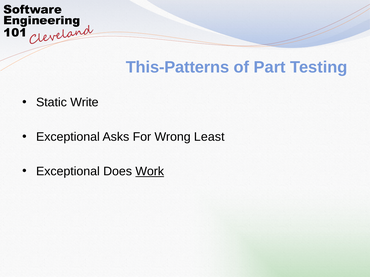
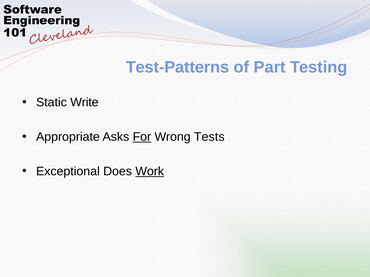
This-Patterns: This-Patterns -> Test-Patterns (178, 67)
Exceptional: Exceptional -> Appropriate (68, 137)
For underline: none -> present (142, 137)
Least: Least -> Tests (209, 137)
